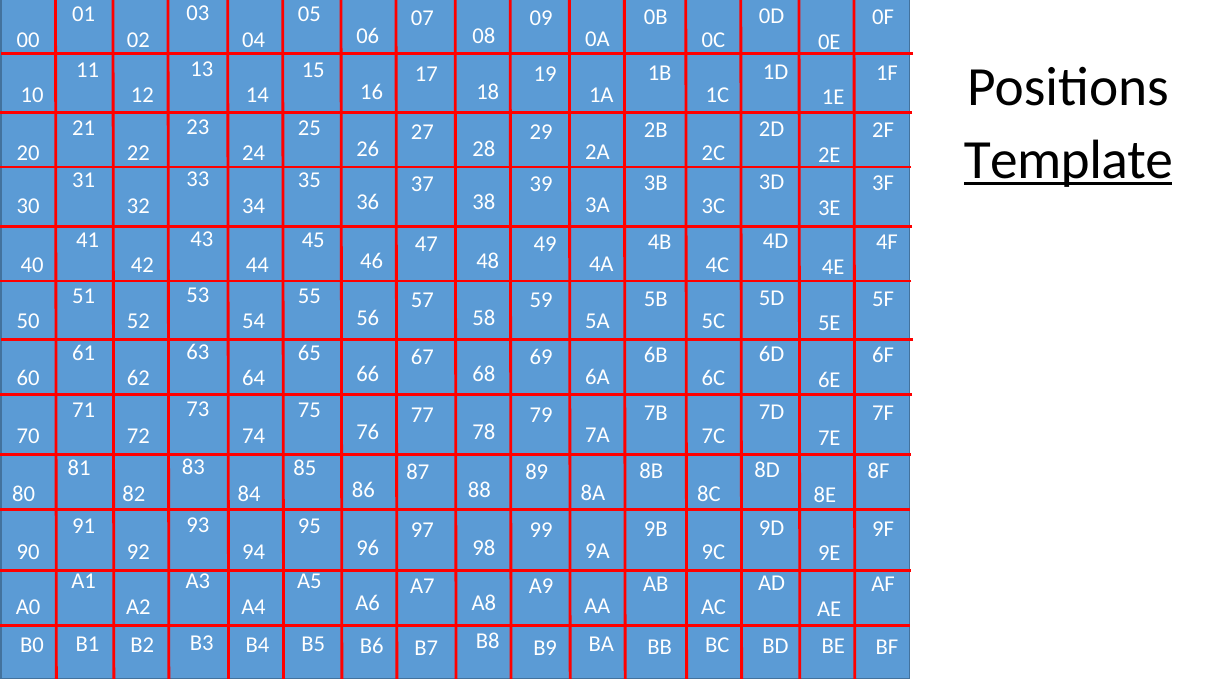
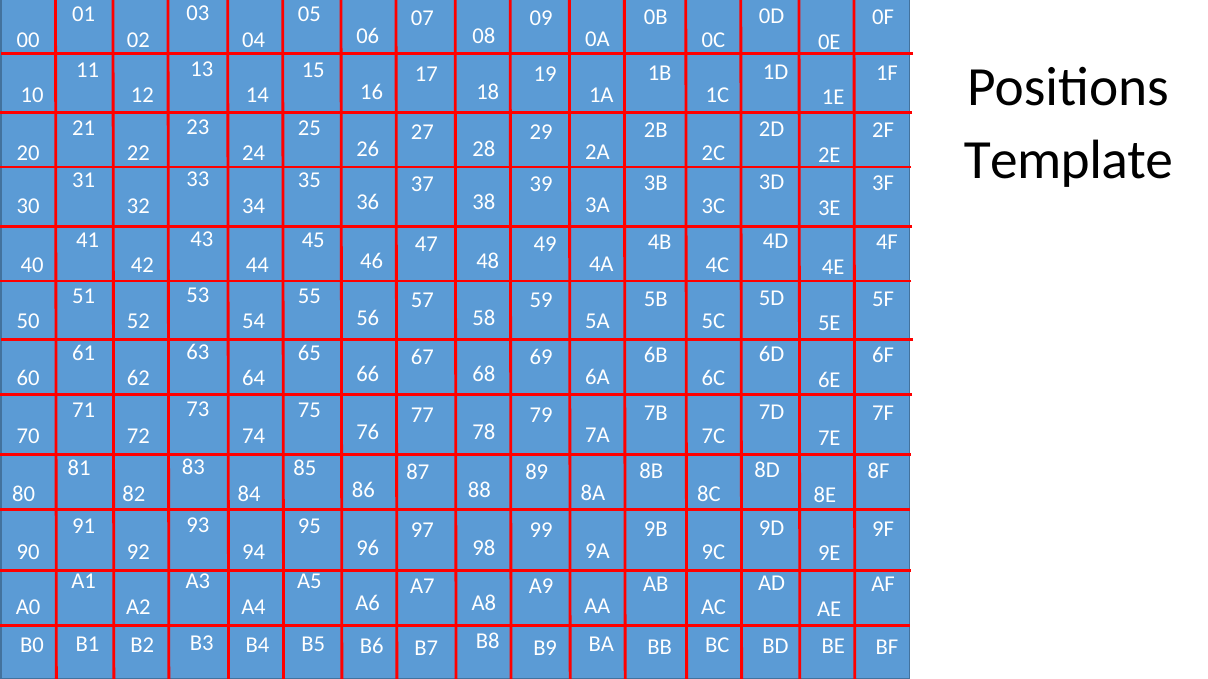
Template underline: present -> none (1068, 160)
